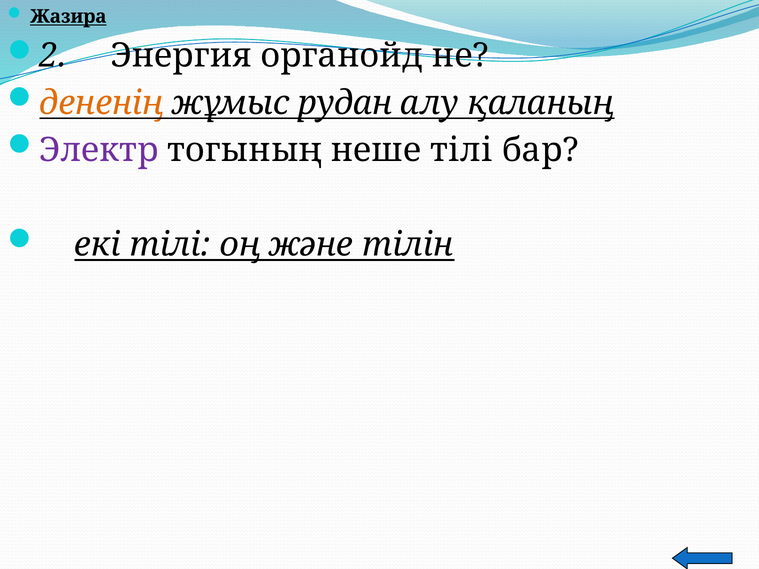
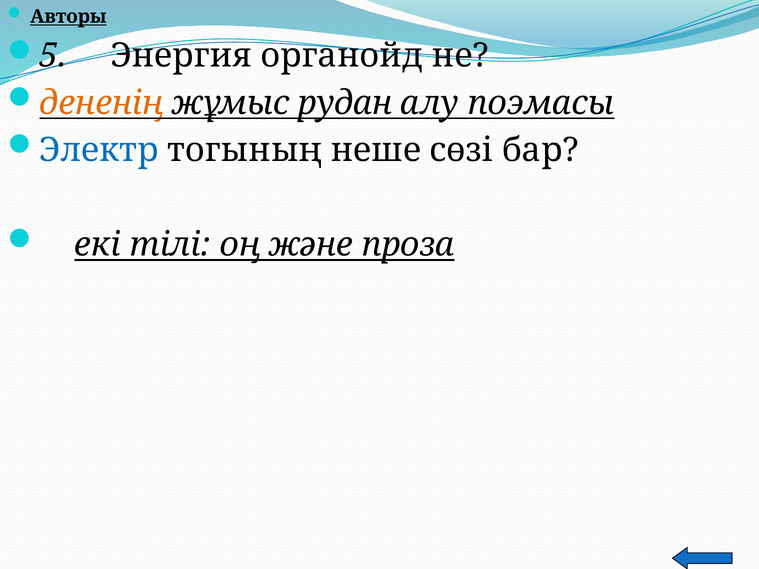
Жазира: Жазира -> Авторы (68, 16)
2: 2 -> 5 (53, 56)
қаланың: қаланың -> поэмасы (541, 103)
Электр colour: purple -> blue (99, 150)
неше тілі: тілі -> сөзі (462, 150)
тілін: тілін -> проза (408, 245)
